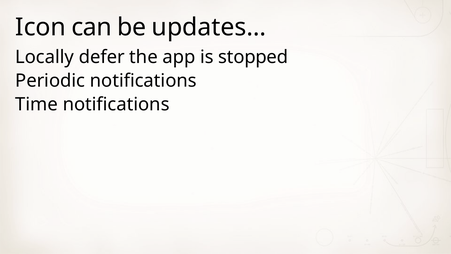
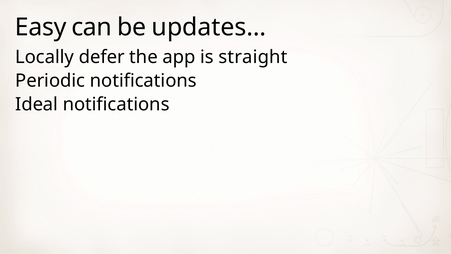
Icon: Icon -> Easy (41, 27)
stopped: stopped -> straight (253, 57)
Time: Time -> Ideal (37, 104)
